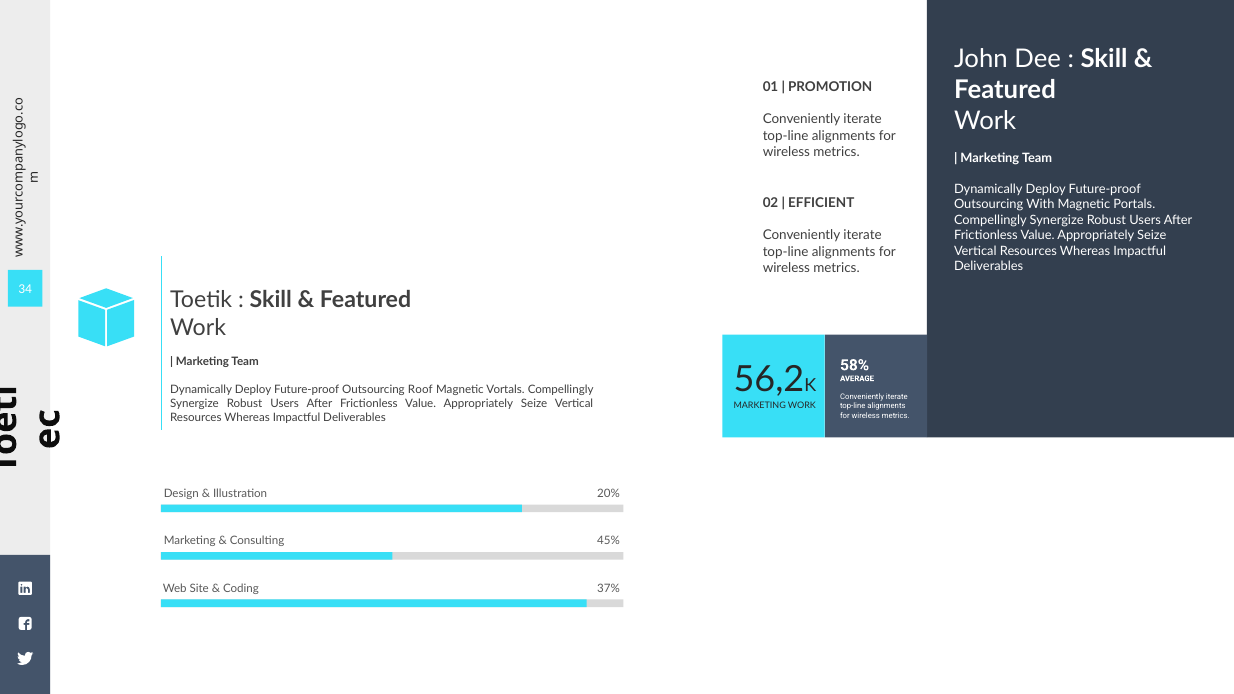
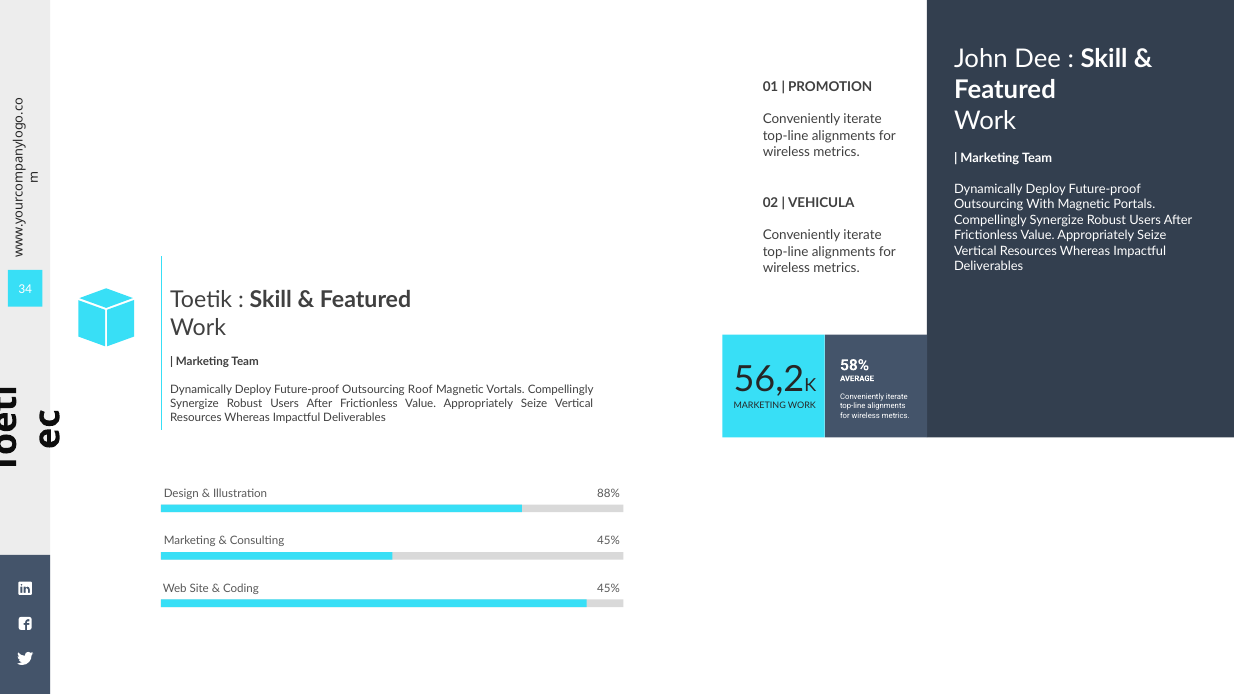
EFFICIENT: EFFICIENT -> VEHICULA (821, 203)
20%: 20% -> 88% (609, 494)
Coding 37%: 37% -> 45% (609, 589)
